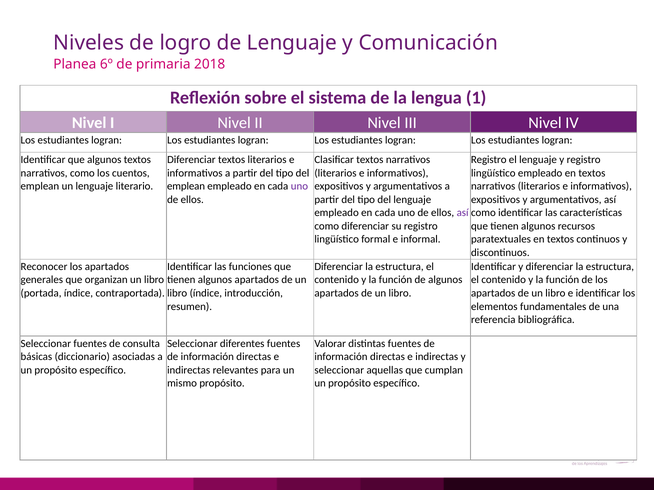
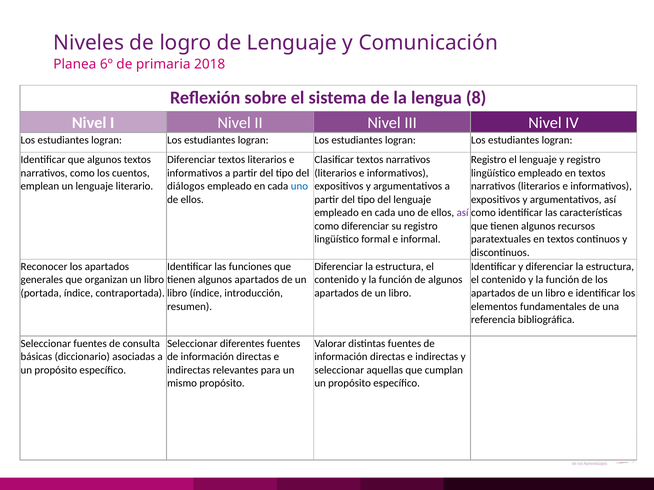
1: 1 -> 8 (476, 98)
emplean: emplean -> diálogos (186, 186)
uno colour: purple -> blue (299, 186)
